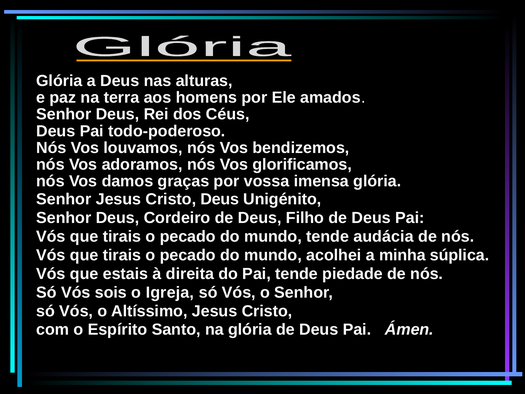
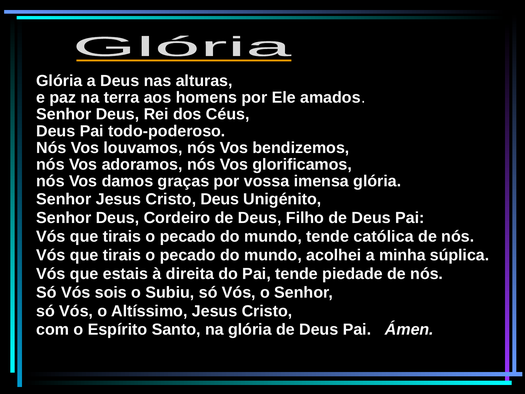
audácia: audácia -> católica (384, 236)
Igreja: Igreja -> Subiu (170, 292)
